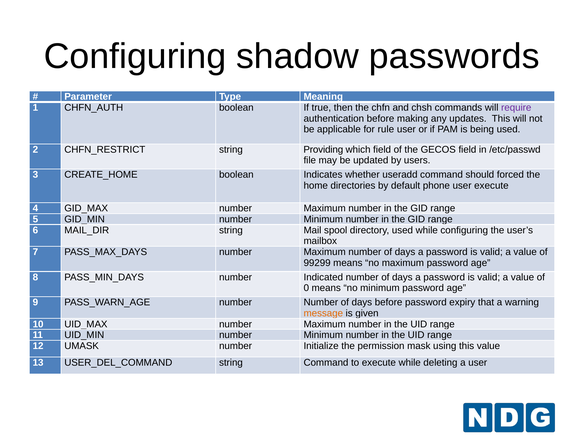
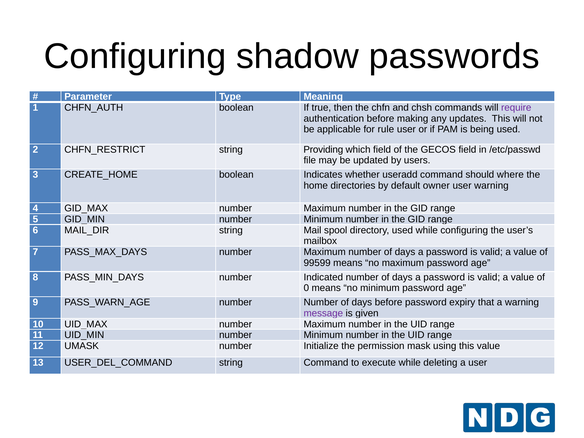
forced: forced -> where (510, 175)
phone: phone -> owner (436, 186)
user execute: execute -> warning (491, 186)
99299: 99299 -> 99599 (317, 263)
message colour: orange -> purple (323, 313)
